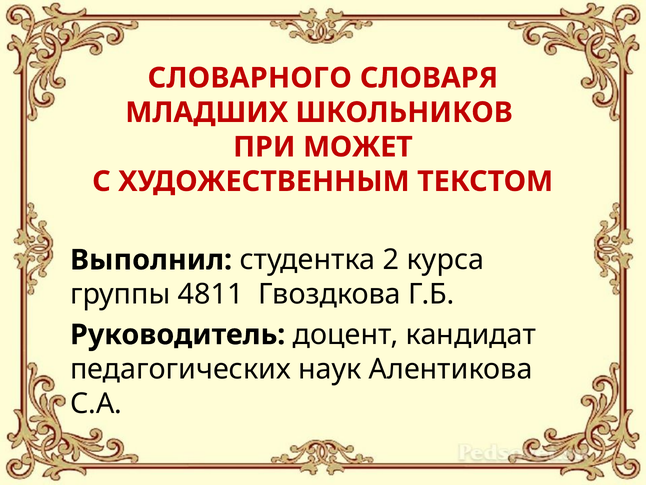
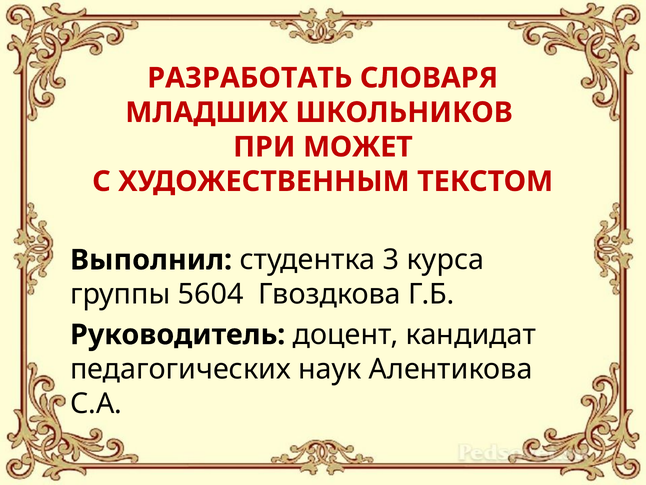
СЛОВАРНОГО: СЛОВАРНОГО -> РАЗРАБОТАТЬ (250, 78)
2: 2 -> 3 (391, 260)
4811: 4811 -> 5604 (211, 294)
